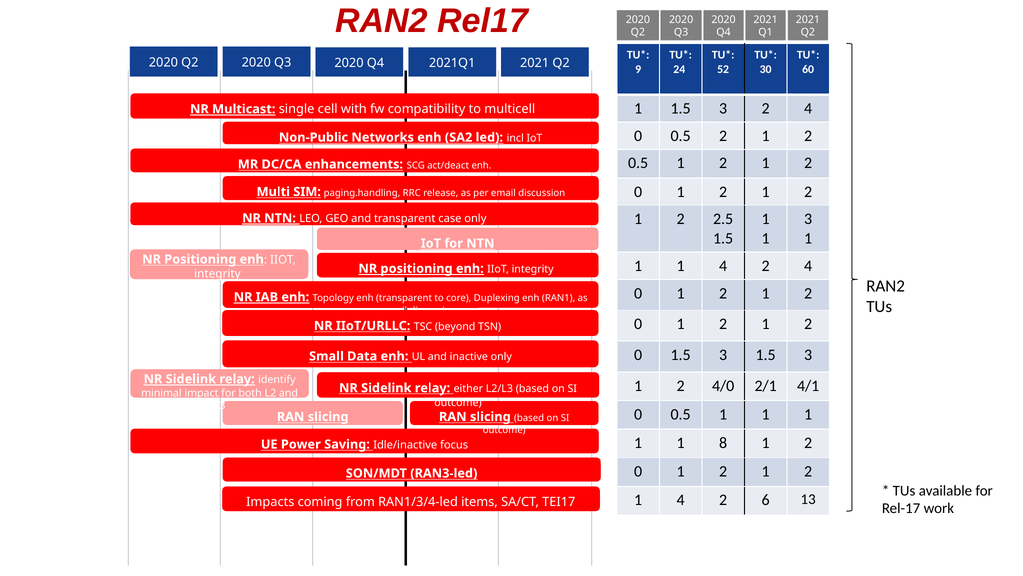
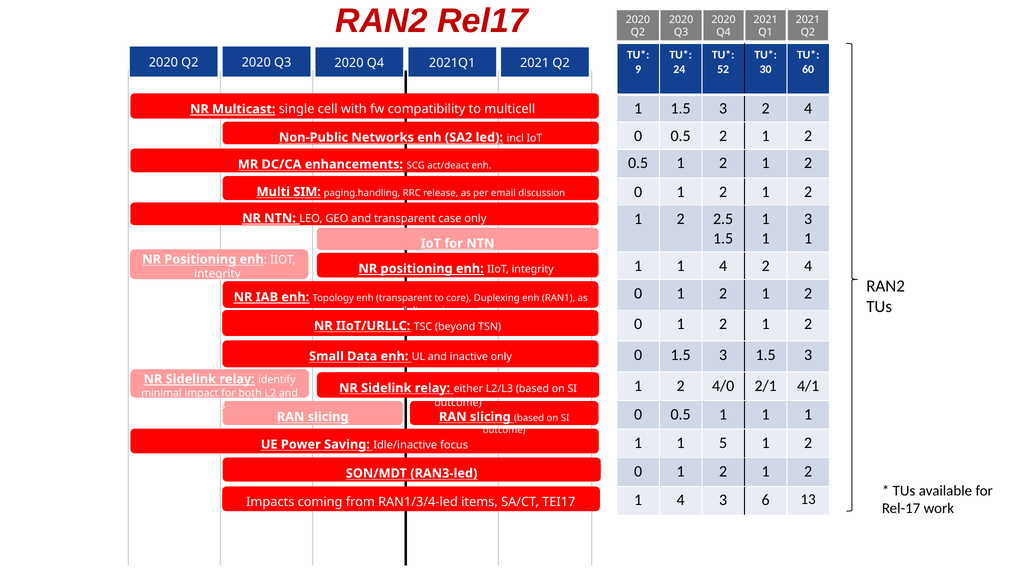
8: 8 -> 5 (723, 443)
2: 2 -> 3 (723, 500)
